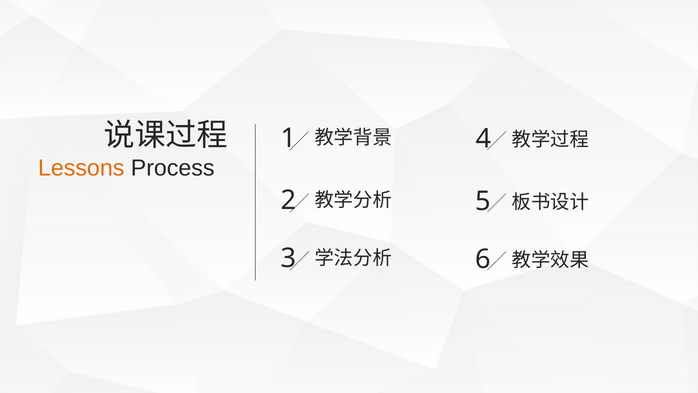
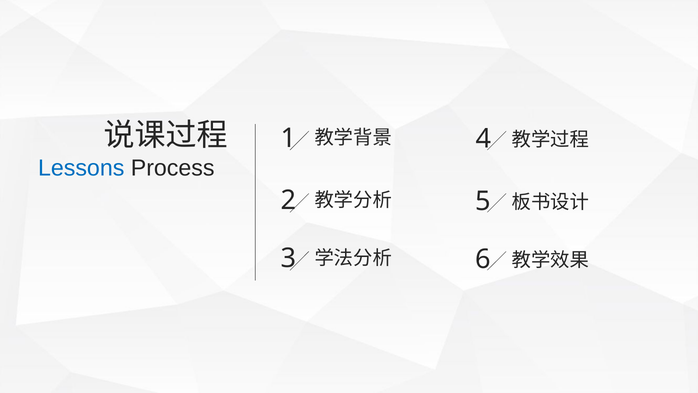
Lessons colour: orange -> blue (81, 168)
